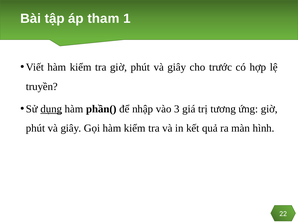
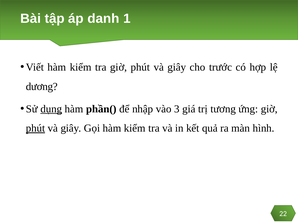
tham: tham -> danh (103, 19)
truyền: truyền -> dương (42, 87)
phút underline: none -> present (36, 128)
